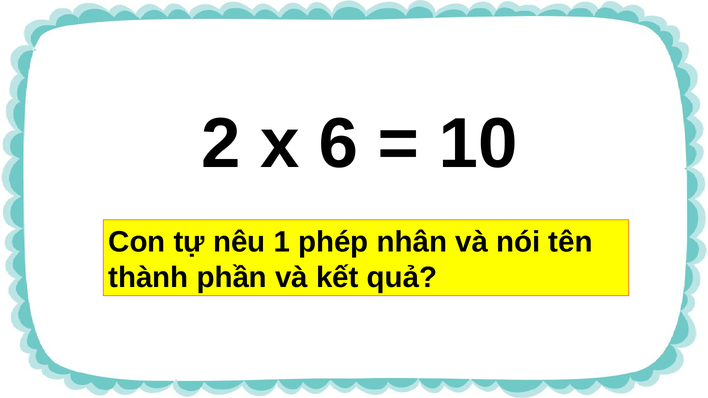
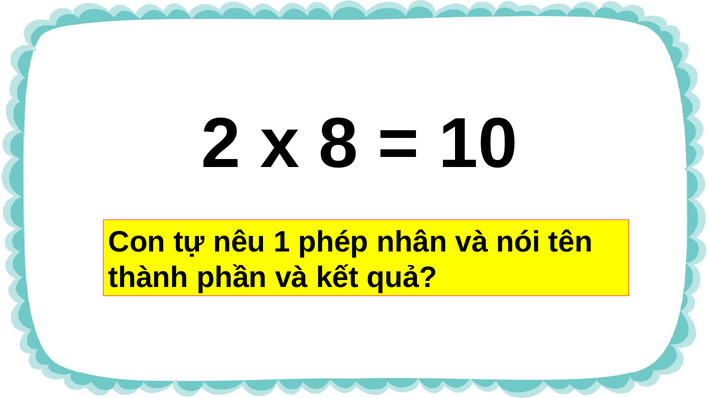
6: 6 -> 8 (339, 144)
